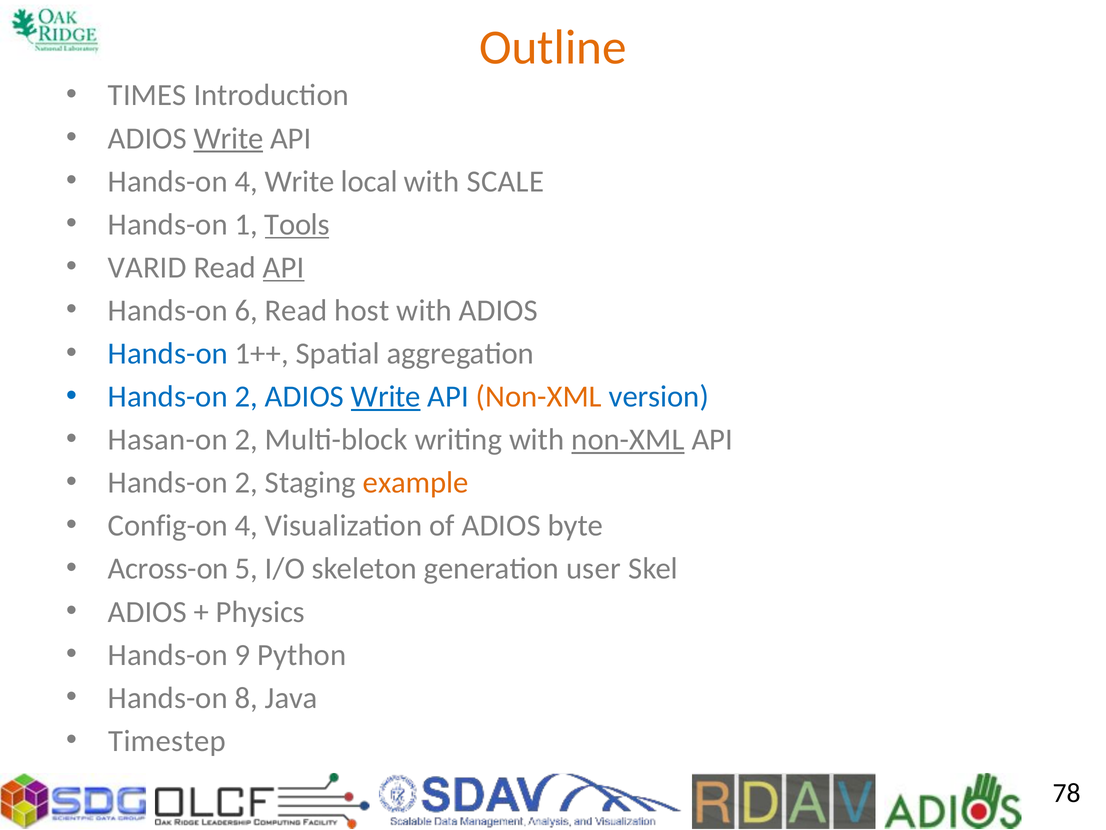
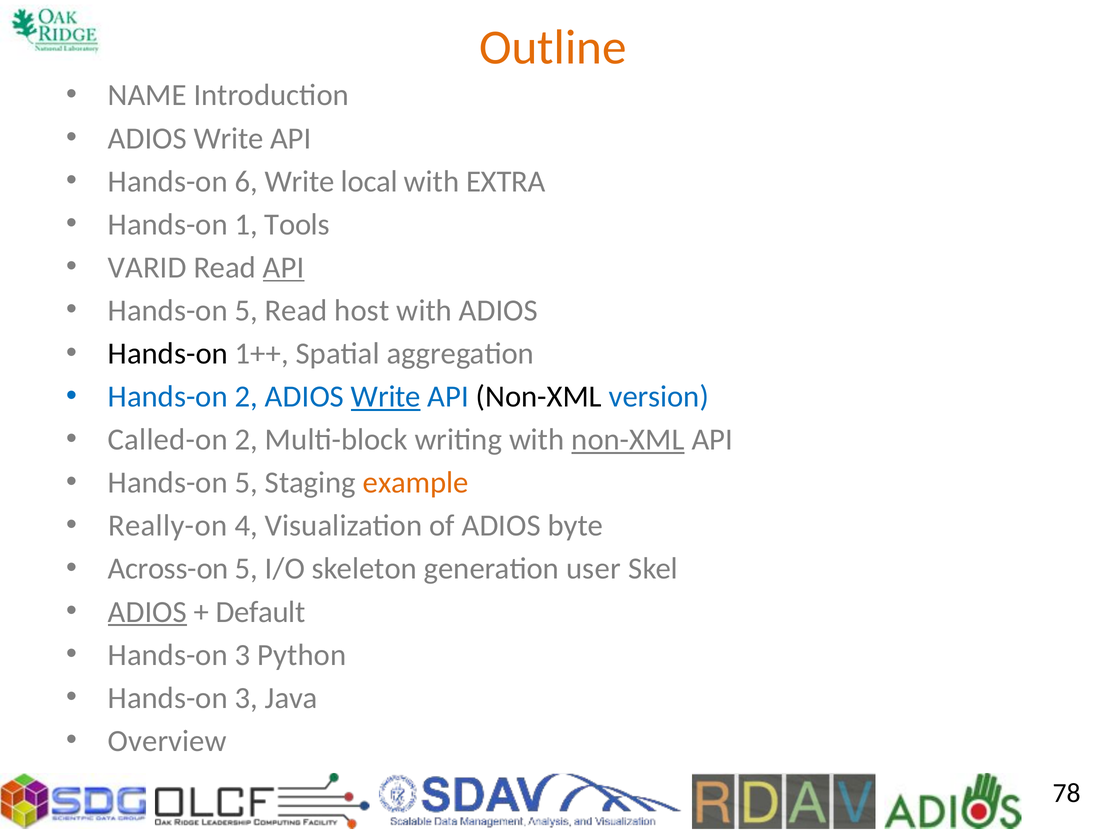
TIMES: TIMES -> NAME (147, 95)
Write underline: present -> none (228, 138)
Hands-on 4: 4 -> 6 (246, 181)
SCALE: SCALE -> EXTRA (506, 181)
Tools underline: present -> none (297, 224)
6: 6 -> 5 (246, 310)
Hands-on colour: blue -> black (168, 353)
Non-XML colour: orange -> black (539, 396)
Hasan-on: Hasan-on -> Called-on (168, 439)
2: 2 -> 5 (246, 482)
Config-on: Config-on -> Really-on (168, 525)
ADIOS underline: none -> present (147, 612)
Physics: Physics -> Default (261, 612)
9: 9 -> 3 (243, 655)
8: 8 -> 3 (246, 698)
Timestep: Timestep -> Overview (167, 741)
